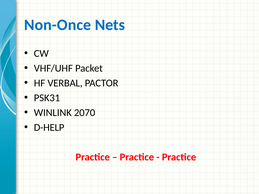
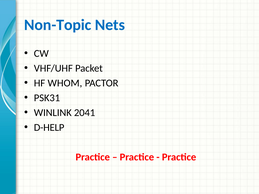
Non-Once: Non-Once -> Non-Topic (58, 25)
VERBAL: VERBAL -> WHOM (65, 83)
2070: 2070 -> 2041 (85, 113)
